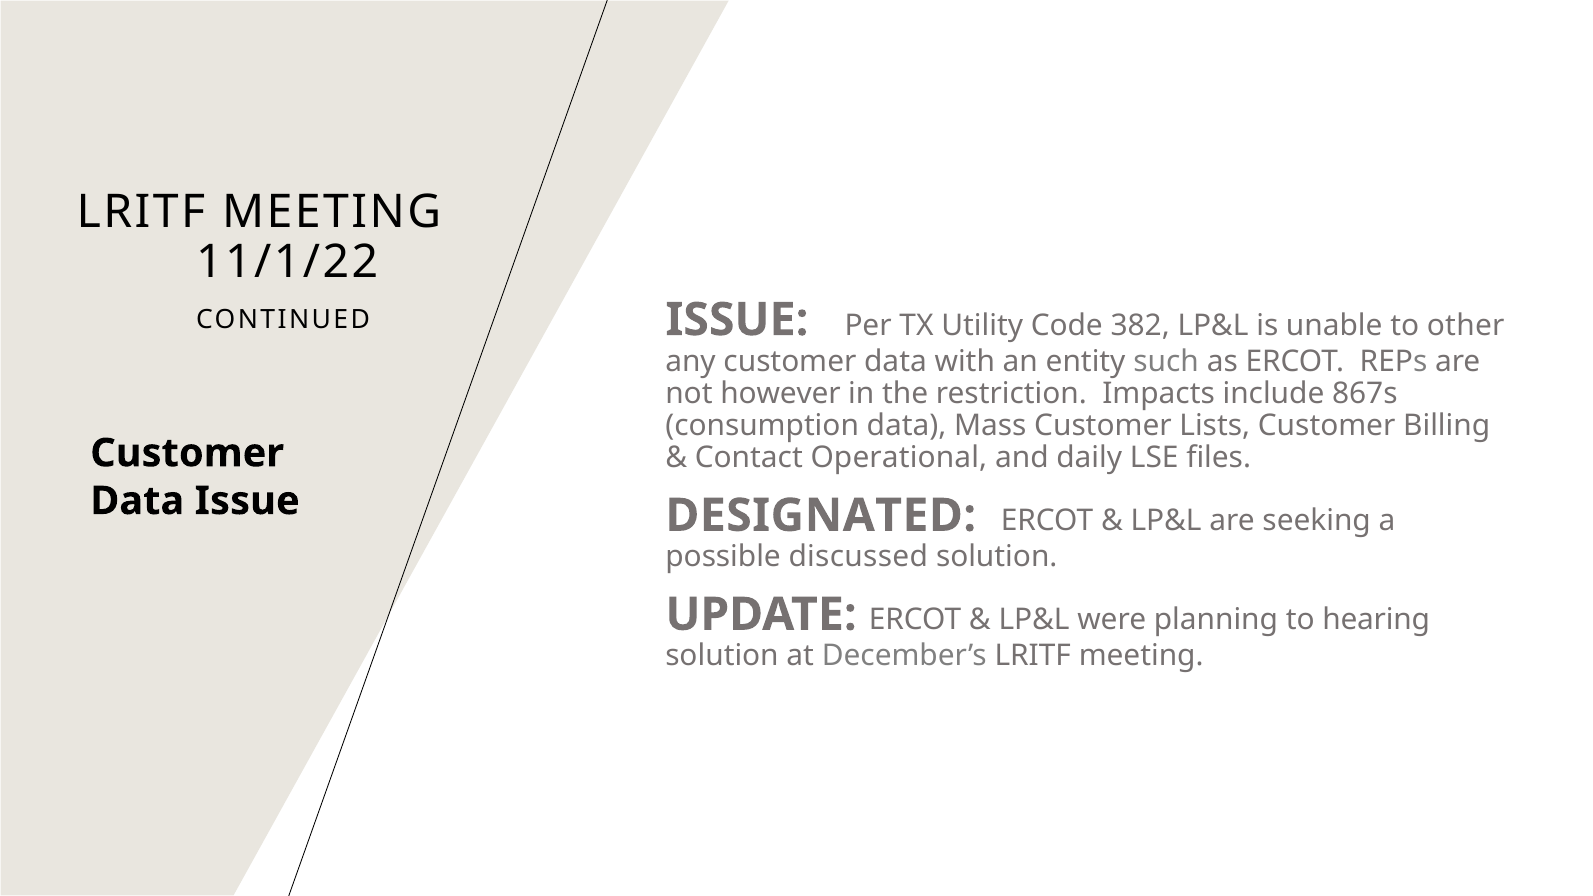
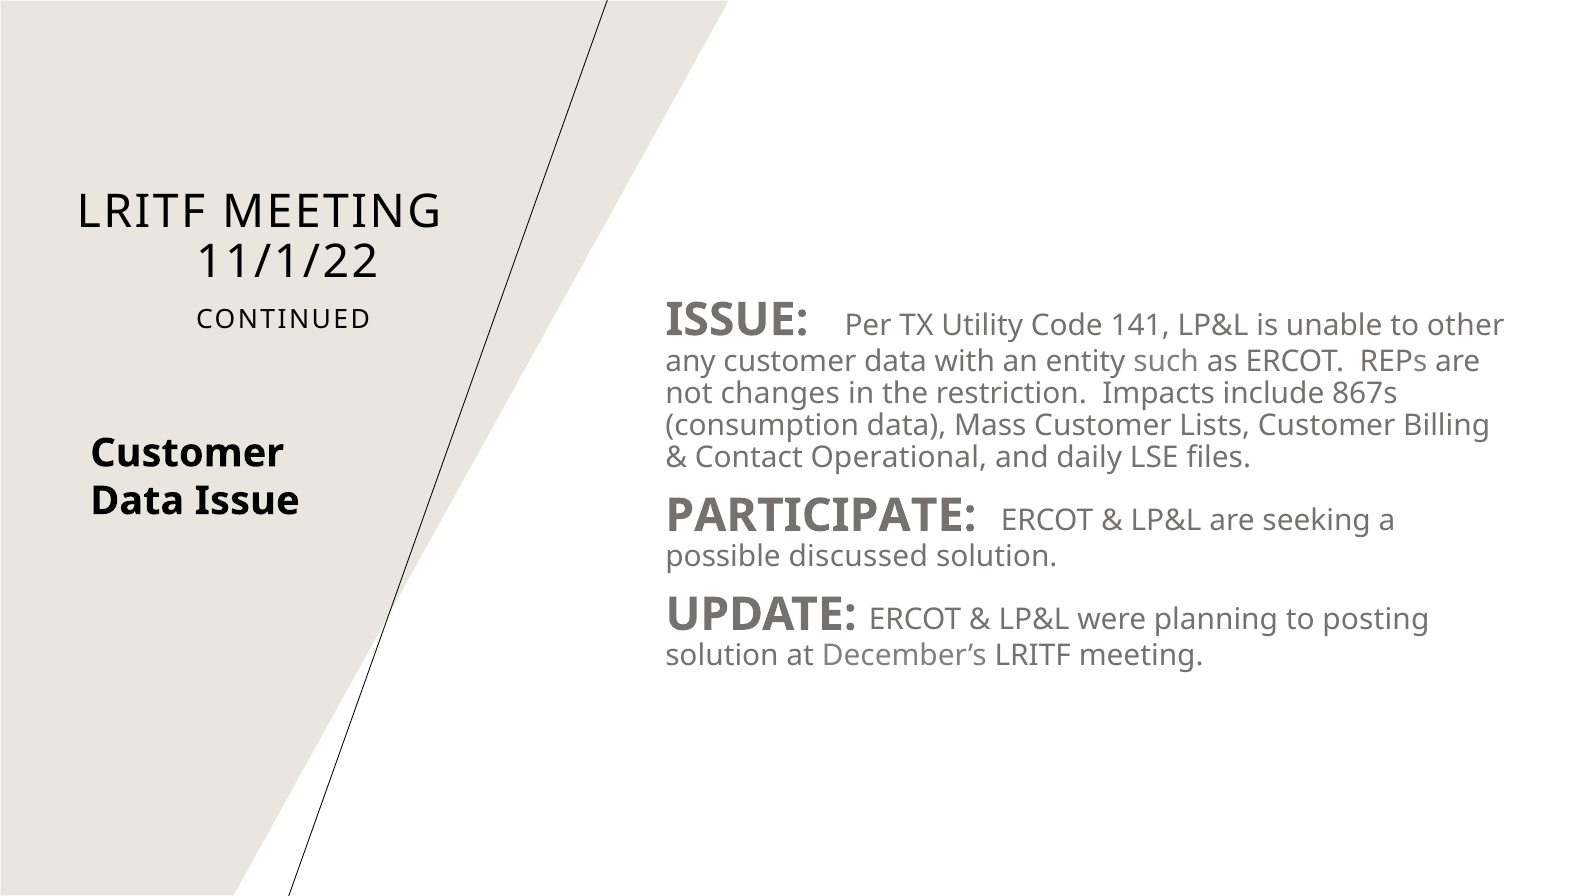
382: 382 -> 141 (1140, 325)
however: however -> changes (780, 393)
DESIGNATED: DESIGNATED -> PARTICIPATE (821, 516)
hearing: hearing -> posting (1376, 620)
